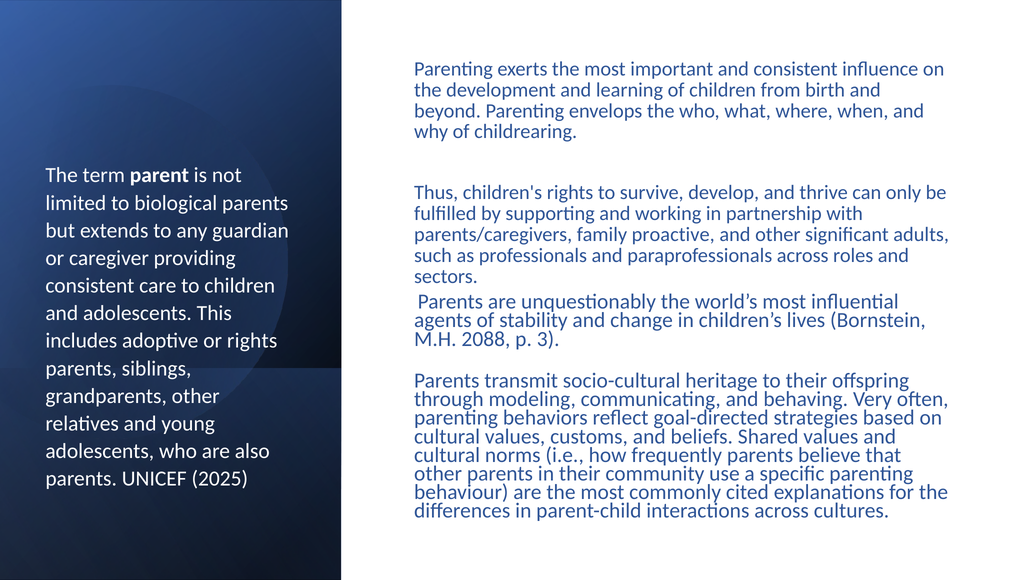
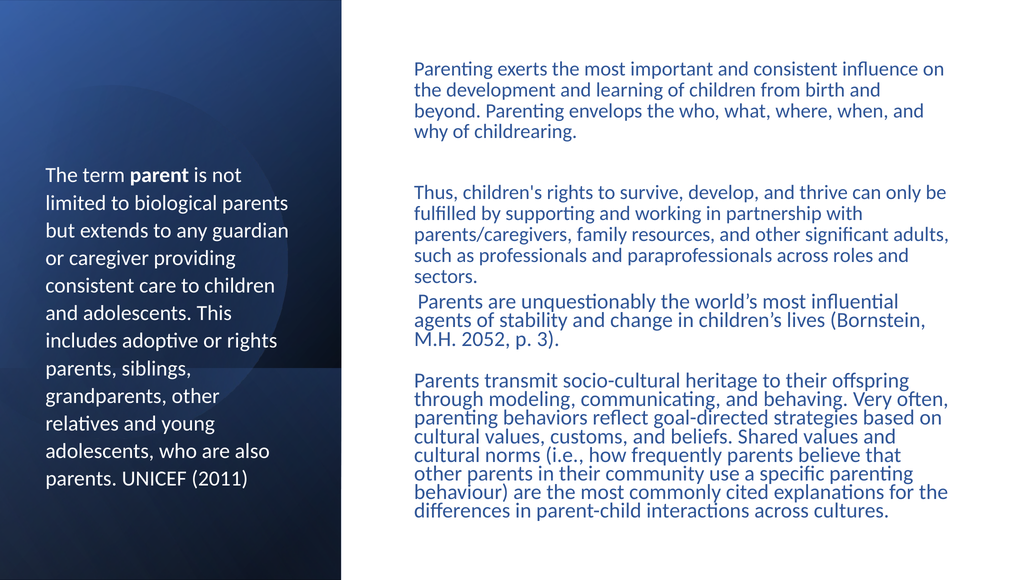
proactive: proactive -> resources (673, 234)
2088: 2088 -> 2052 (486, 339)
2025: 2025 -> 2011 (220, 478)
